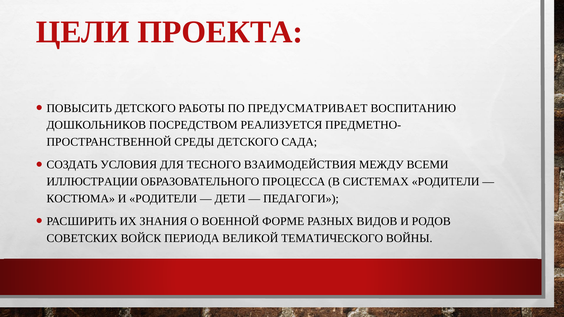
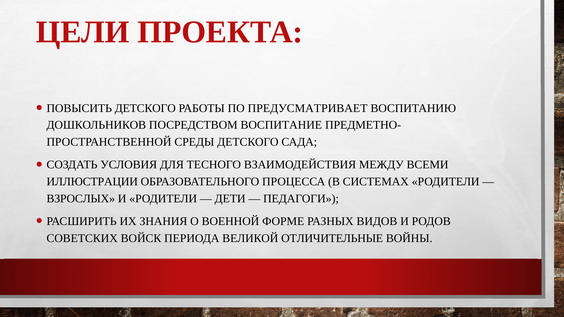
РЕАЛИЗУЕТСЯ: РЕАЛИЗУЕТСЯ -> ВОСПИТАНИЕ (281, 125)
КОСТЮМА: КОСТЮМА -> ВЗРОСЛЫХ (81, 199)
ТЕМАТИЧЕСКОГО: ТЕМАТИЧЕСКОГО -> ОТЛИЧИТЕЛЬНЫЕ (332, 238)
